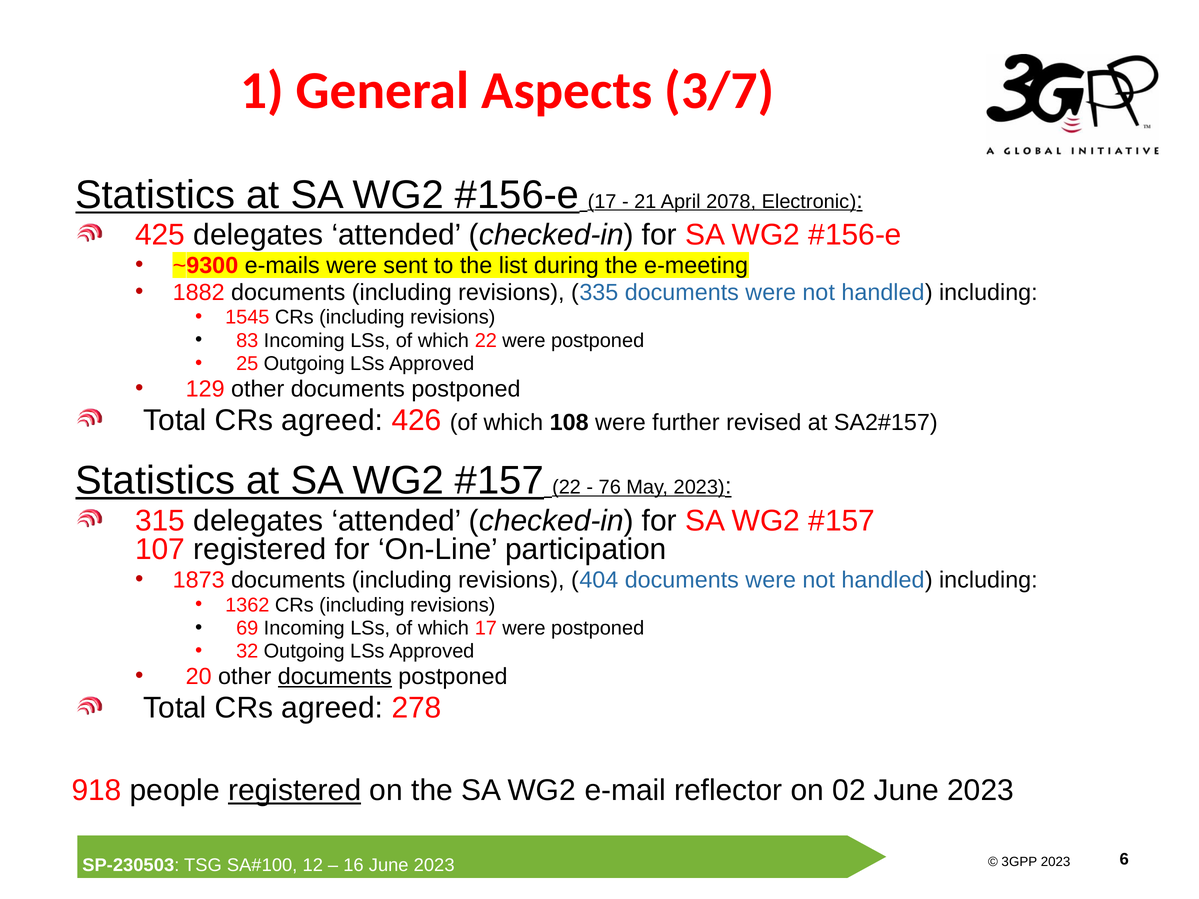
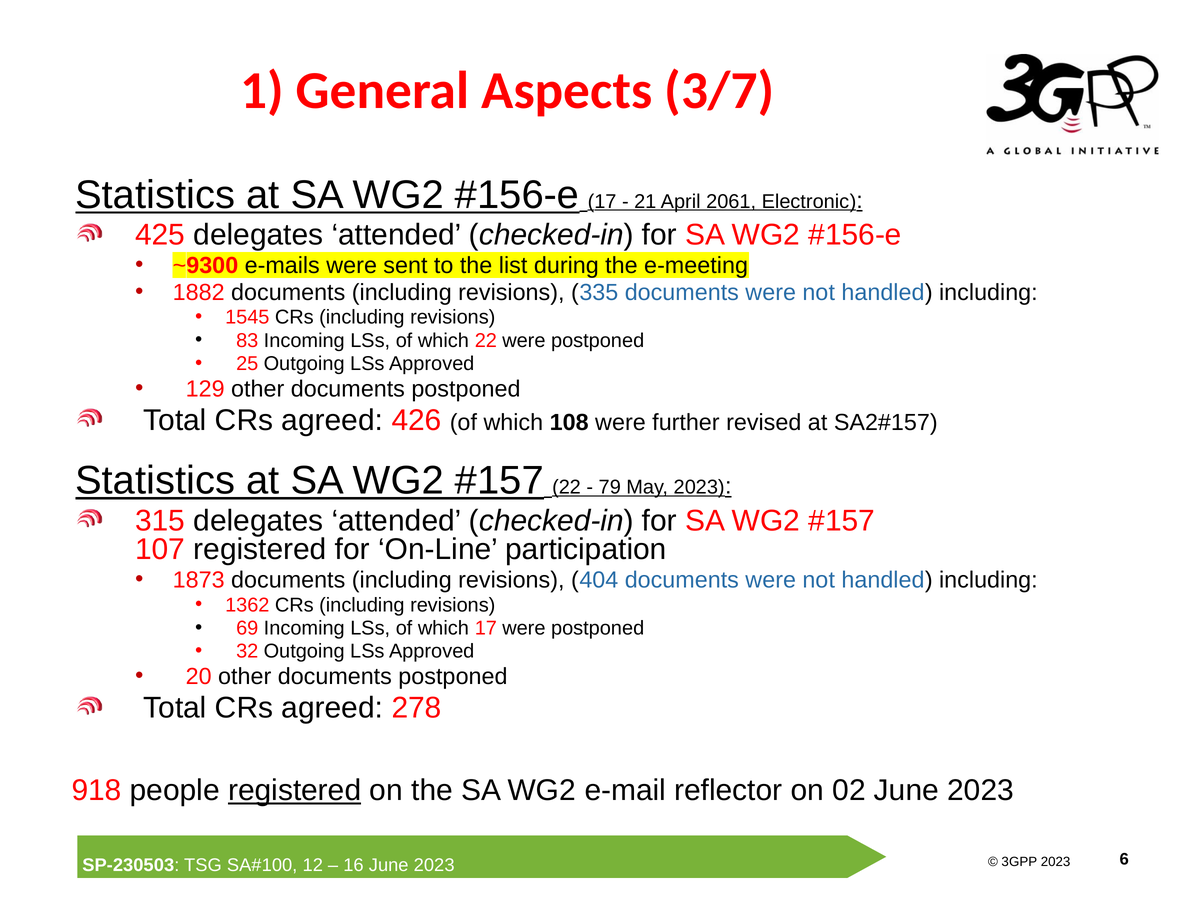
2078: 2078 -> 2061 (731, 202)
76: 76 -> 79 (610, 488)
documents underline: present -> none (335, 677)
